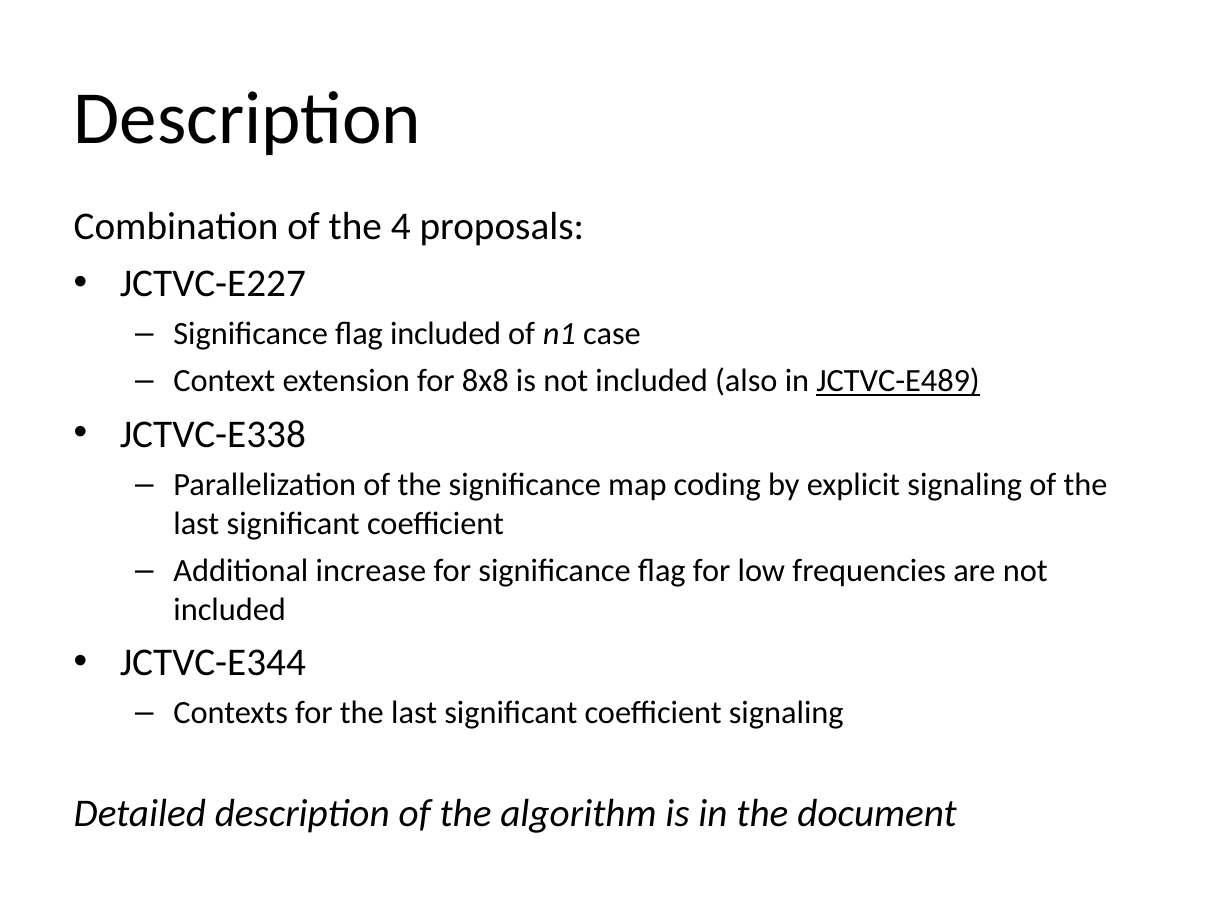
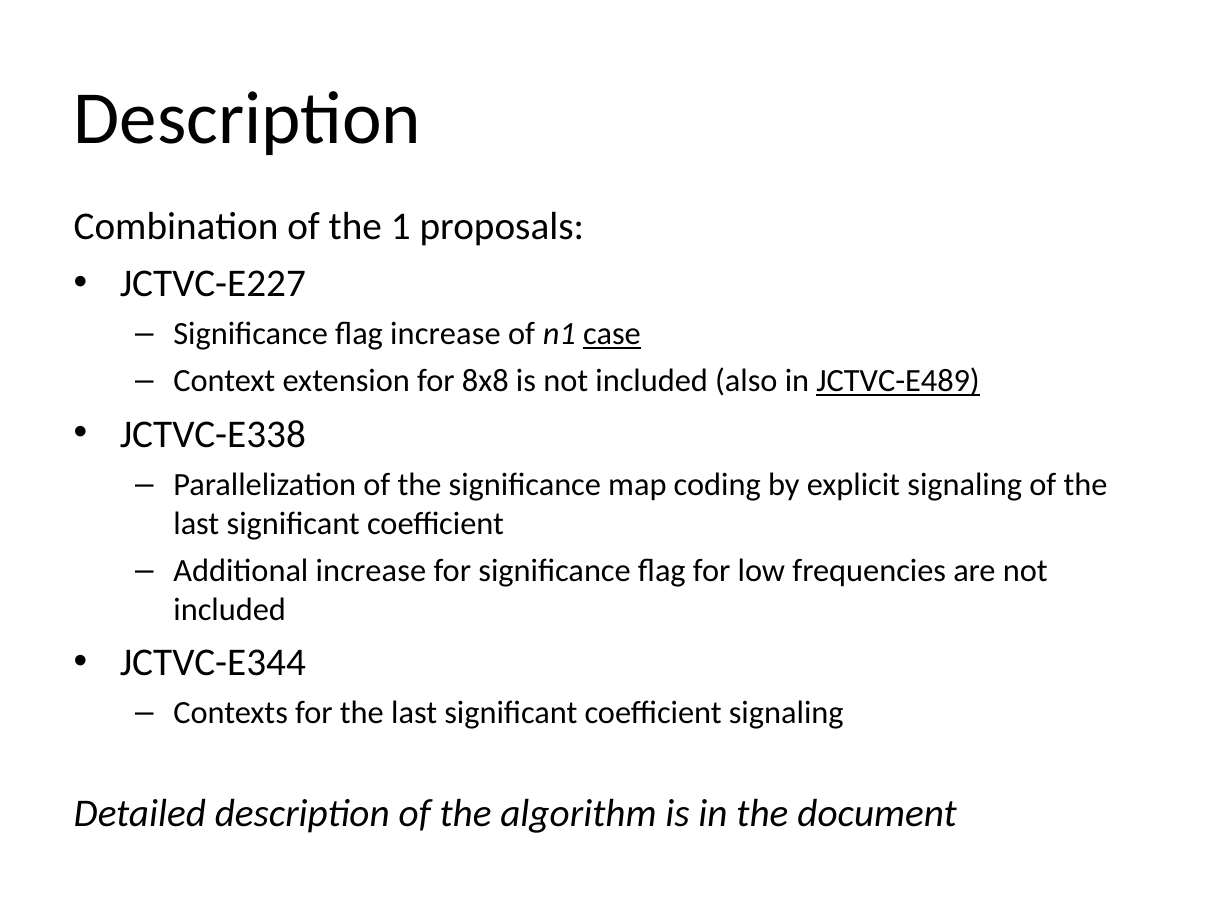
4: 4 -> 1 (401, 227)
flag included: included -> increase (445, 334)
case underline: none -> present (612, 334)
